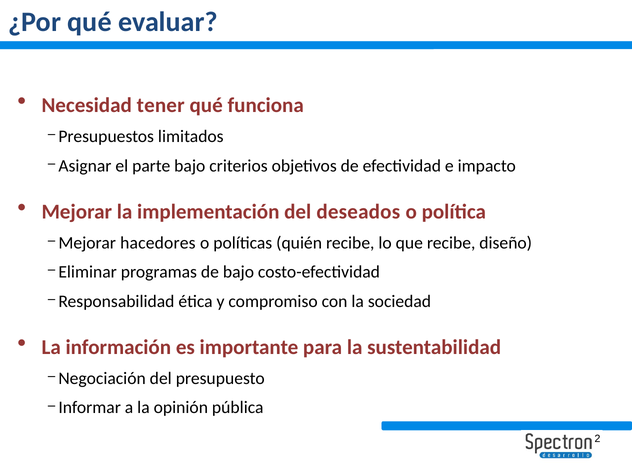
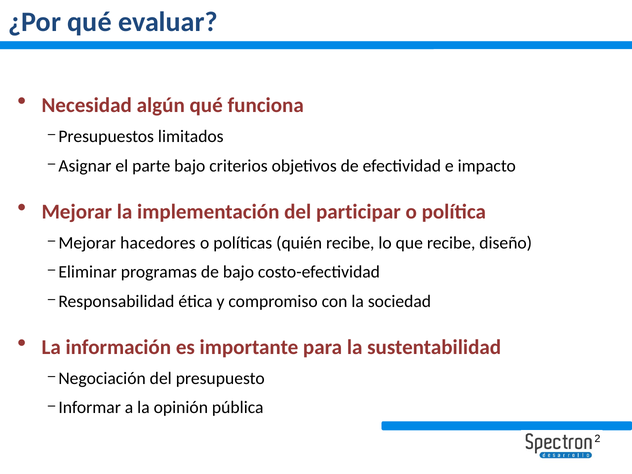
tener: tener -> algún (161, 105)
deseados: deseados -> participar (358, 212)
